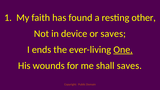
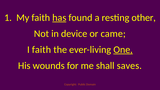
has underline: none -> present (59, 18)
or saves: saves -> came (113, 34)
I ends: ends -> faith (41, 50)
